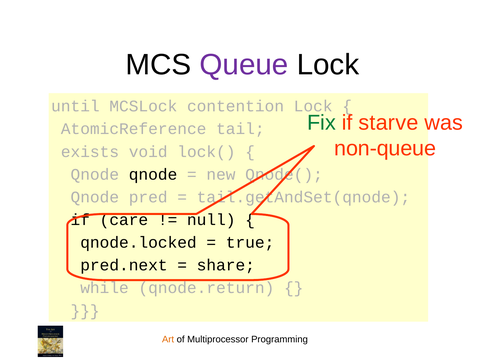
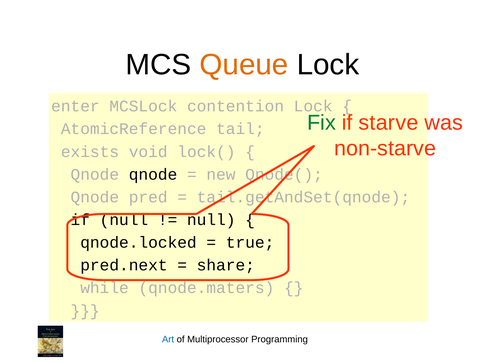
Queue colour: purple -> orange (244, 65)
until: until -> enter (75, 106)
non-queue: non-queue -> non-starve (385, 149)
care: care -> null (124, 220)
qnode.return: qnode.return -> qnode.maters (206, 289)
Art colour: orange -> blue (168, 340)
